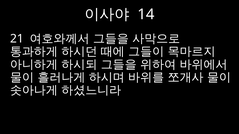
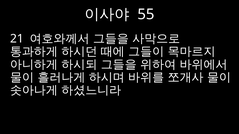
14: 14 -> 55 (146, 14)
